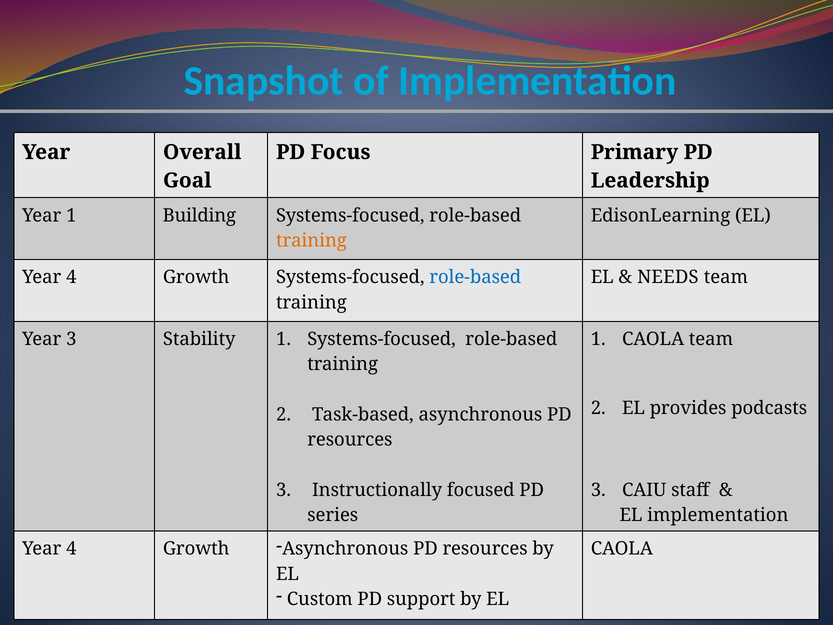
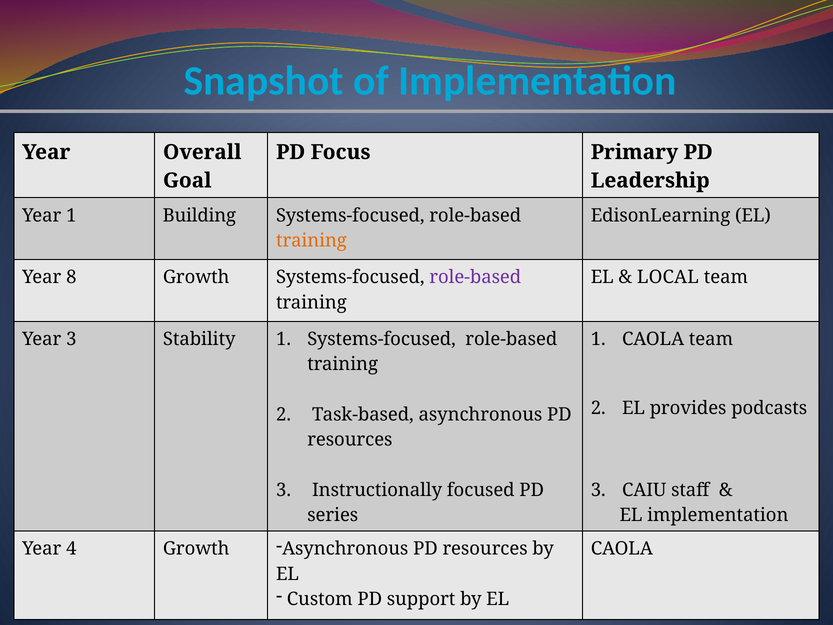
4: 4 -> 8 (71, 277)
role-based colour: blue -> purple (475, 277)
NEEDS: NEEDS -> LOCAL (668, 277)
